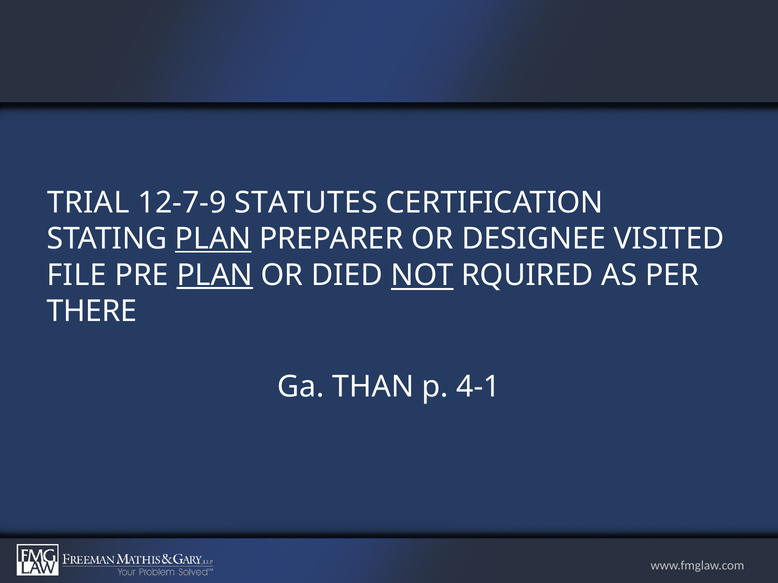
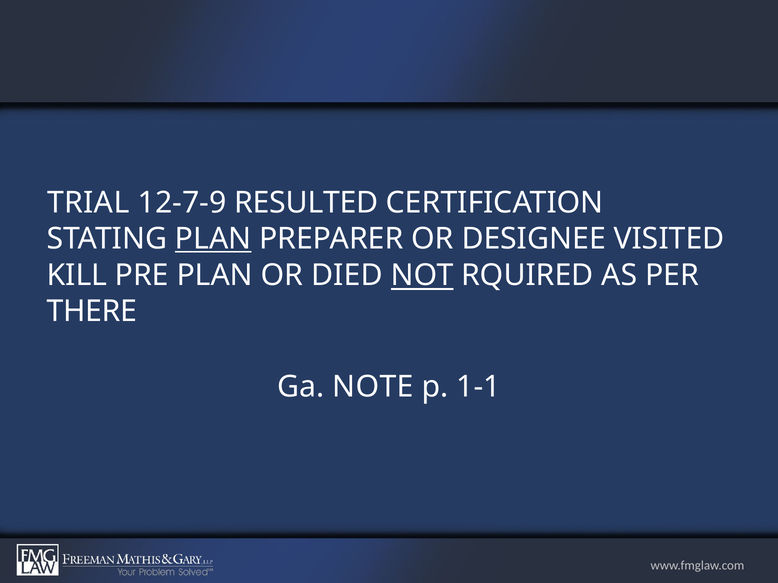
STATUTES: STATUTES -> RESULTED (306, 203)
FILE: FILE -> KILL (77, 275)
PLAN underline: present -> none (215, 275)
THAN: THAN -> NOTE (373, 387)
4-1: 4-1 -> 1-1 (479, 387)
